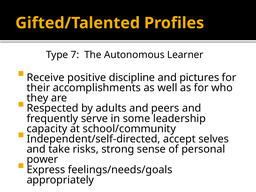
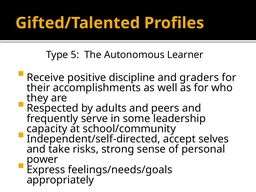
7: 7 -> 5 (75, 55)
pictures: pictures -> graders (199, 78)
